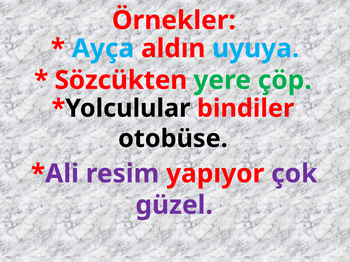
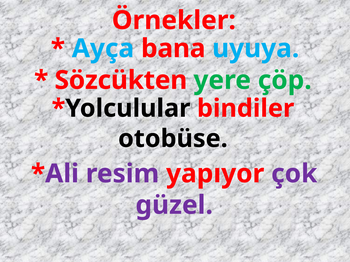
aldın: aldın -> bana (173, 49)
